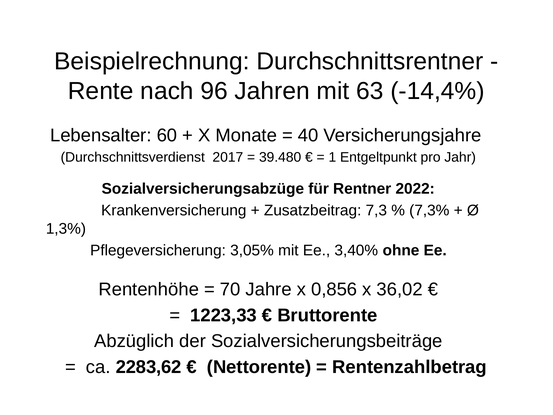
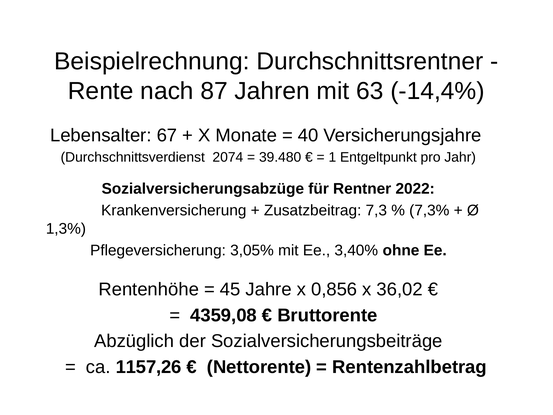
96: 96 -> 87 (214, 91)
60: 60 -> 67 (167, 135)
2017: 2017 -> 2074 (228, 157)
70: 70 -> 45 (230, 289)
1223,33: 1223,33 -> 4359,08 (224, 315)
2283,62: 2283,62 -> 1157,26 (149, 367)
